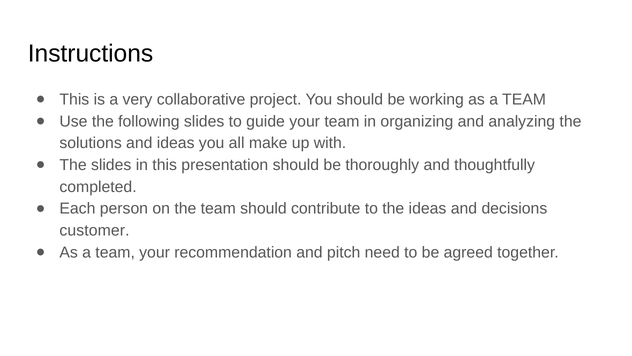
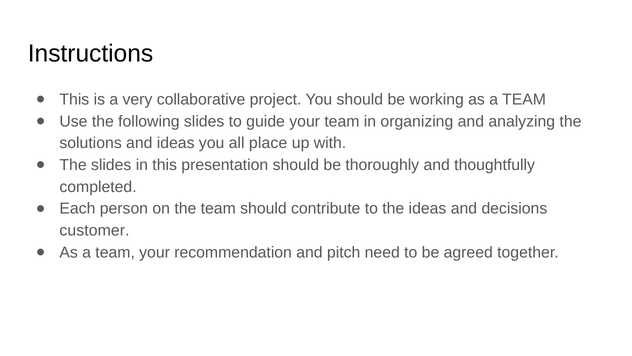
make: make -> place (268, 143)
